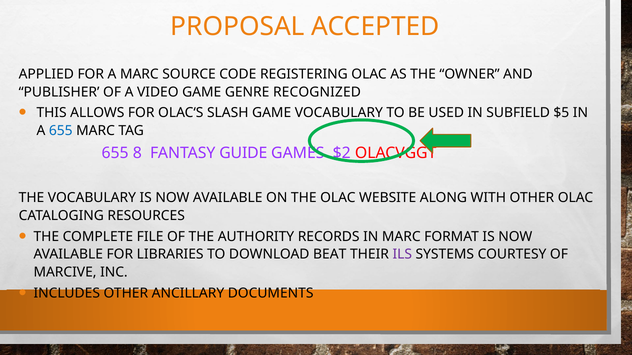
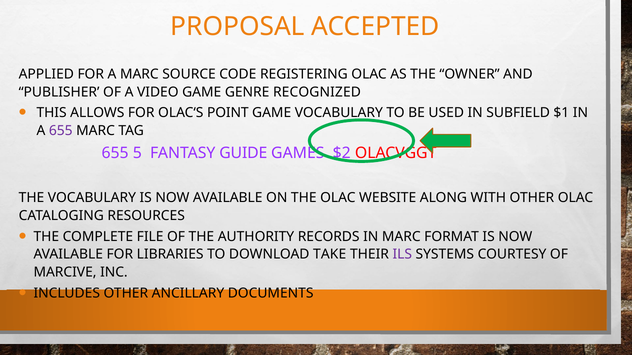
SLASH: SLASH -> POINT (228, 113)
$5: $5 -> $1 (561, 113)
655 colour: blue -> purple (61, 131)
8: 8 -> 5 (137, 153)
BEAT: BEAT -> TAKE (330, 255)
